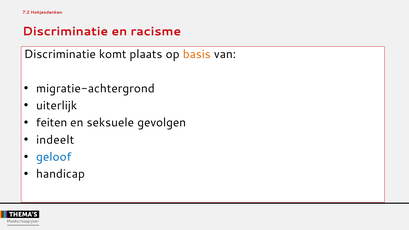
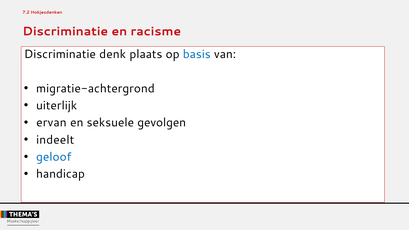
komt: komt -> denk (113, 54)
basis colour: orange -> blue (197, 54)
feiten: feiten -> ervan (51, 123)
